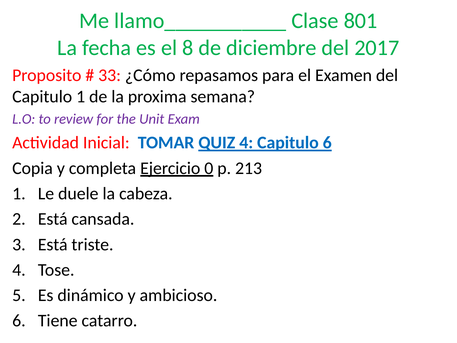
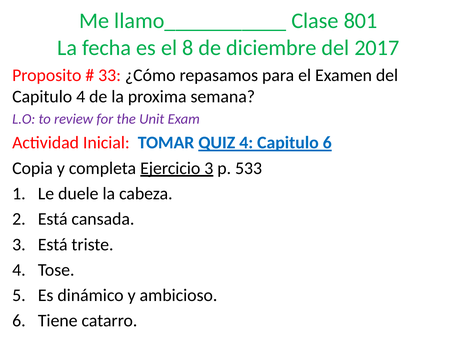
Capitulo 1: 1 -> 4 (81, 96)
Ejercicio 0: 0 -> 3 (209, 168)
213: 213 -> 533 (249, 168)
